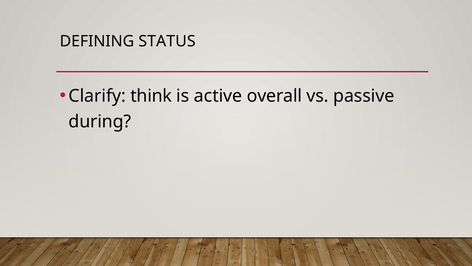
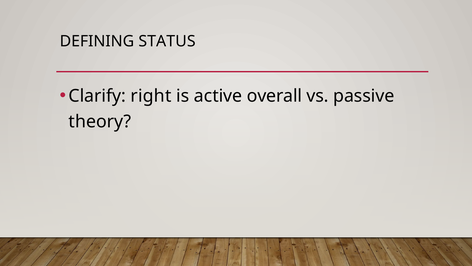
think: think -> right (151, 96)
during: during -> theory (100, 121)
